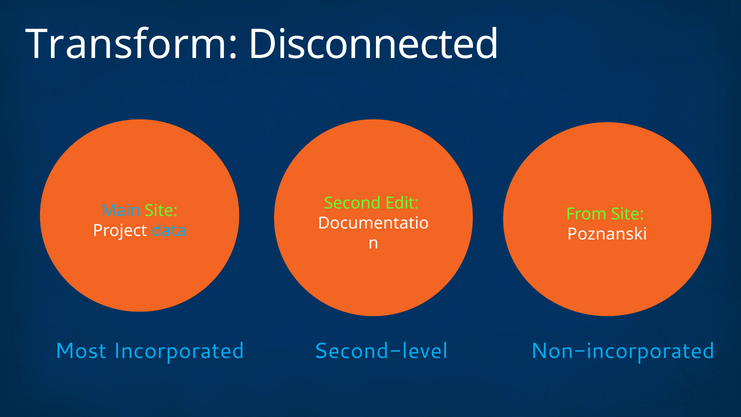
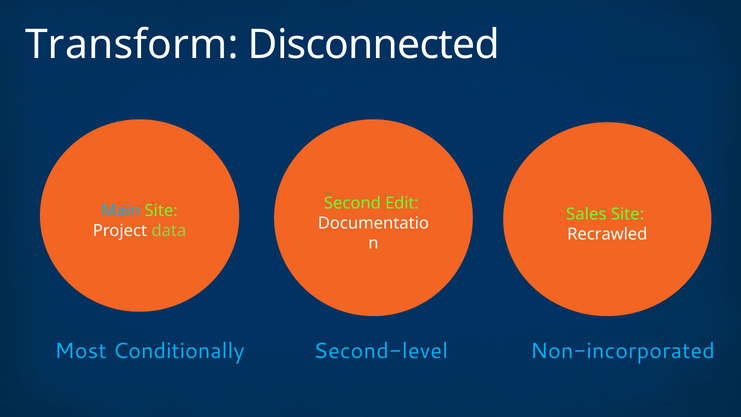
From: From -> Sales (586, 214)
data colour: light blue -> light green (169, 231)
Poznanski: Poznanski -> Recrawled (607, 234)
Incorporated: Incorporated -> Conditionally (179, 351)
